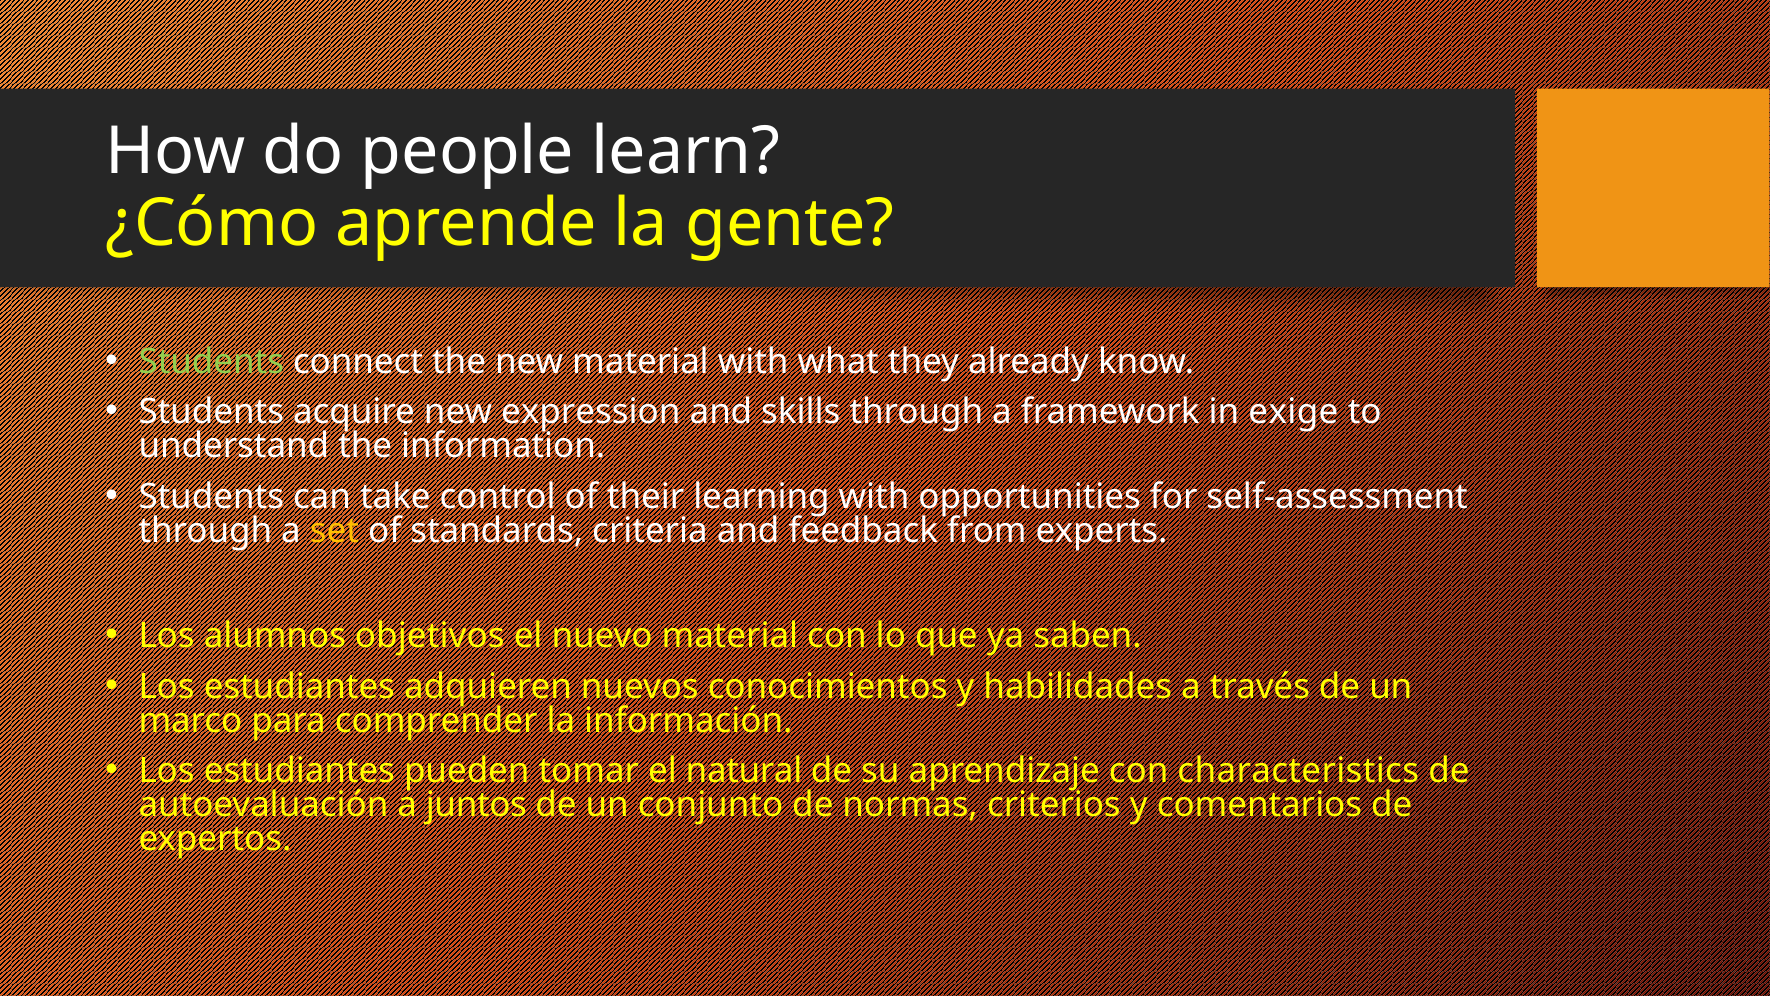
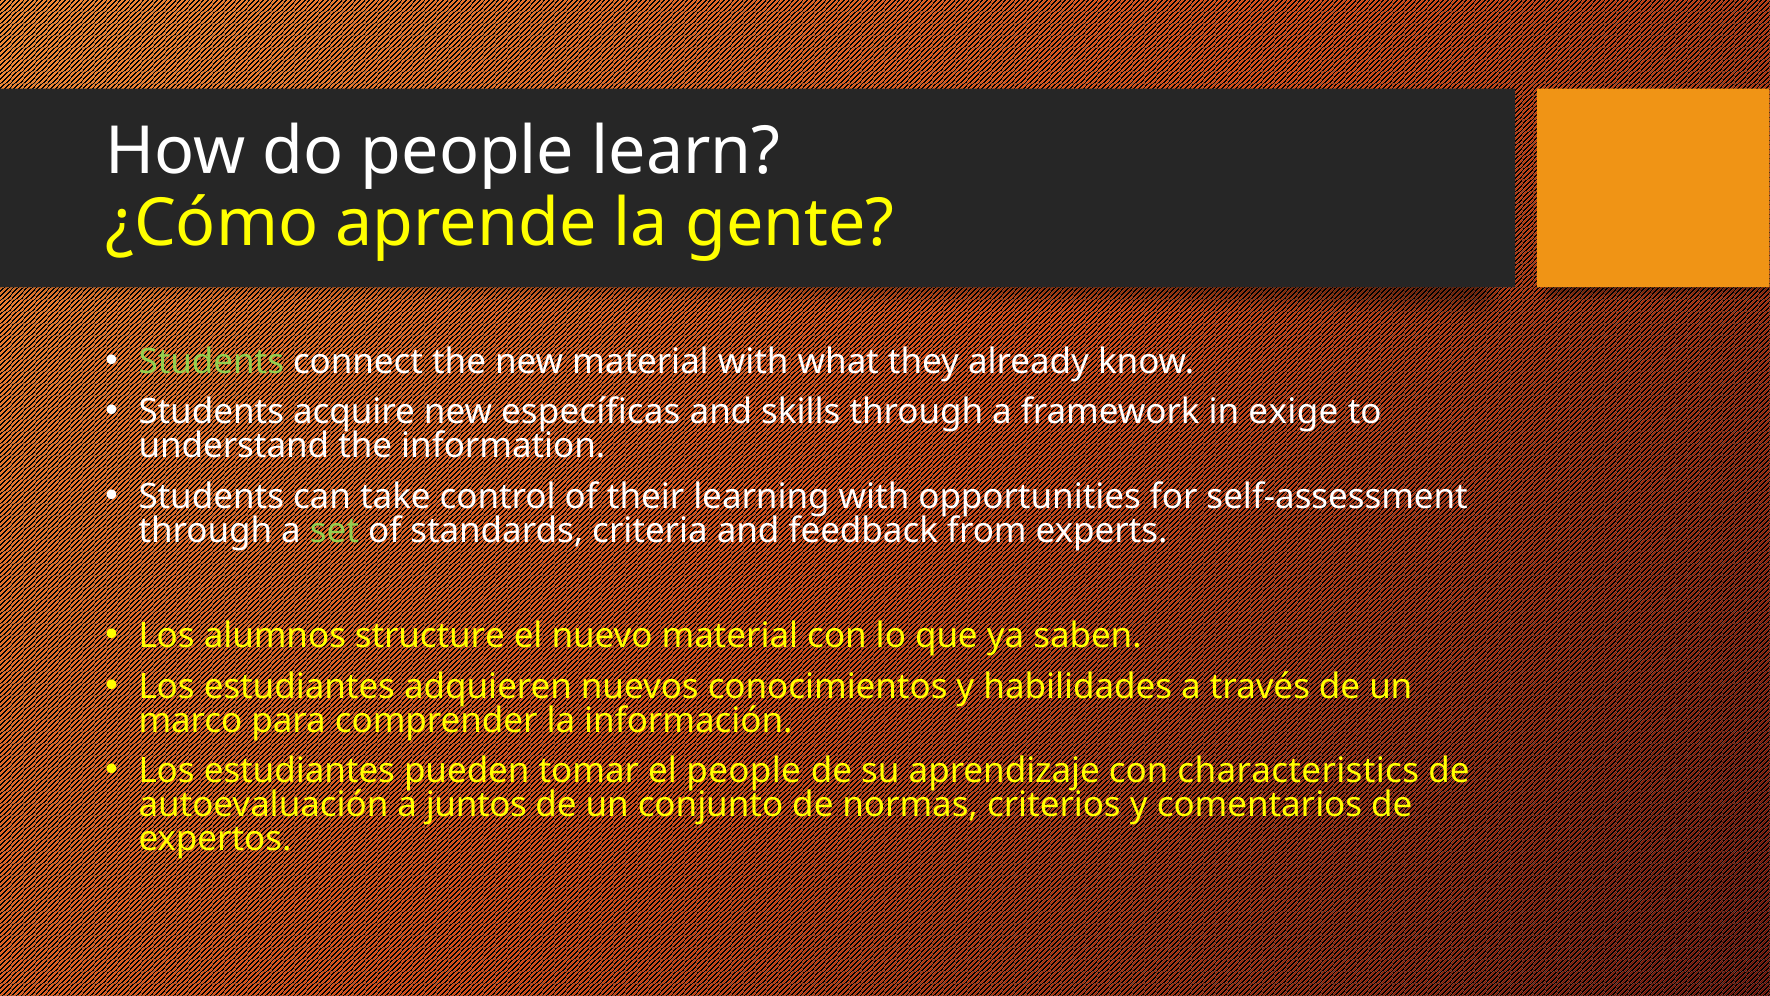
expression: expression -> específicas (591, 412)
set colour: yellow -> light green (335, 531)
objetivos: objetivos -> structure (430, 636)
el natural: natural -> people (744, 771)
